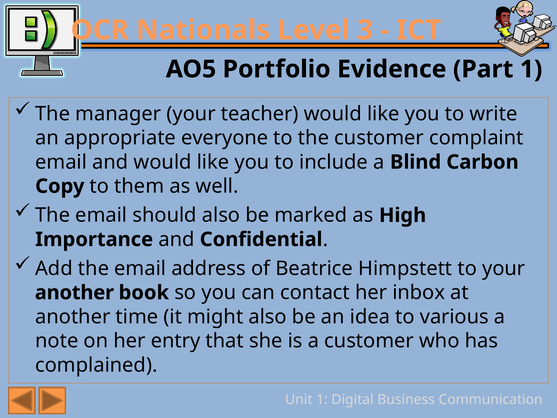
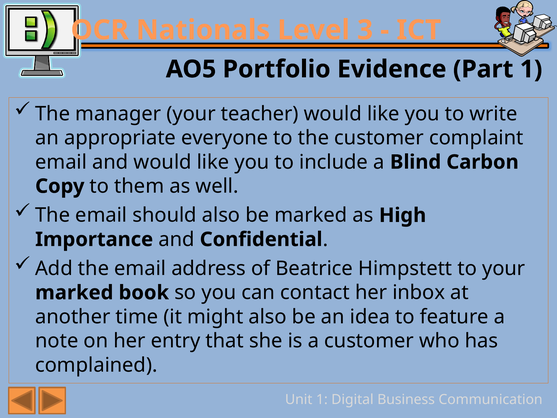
another: another -> marked (74, 292)
various: various -> feature (454, 317)
